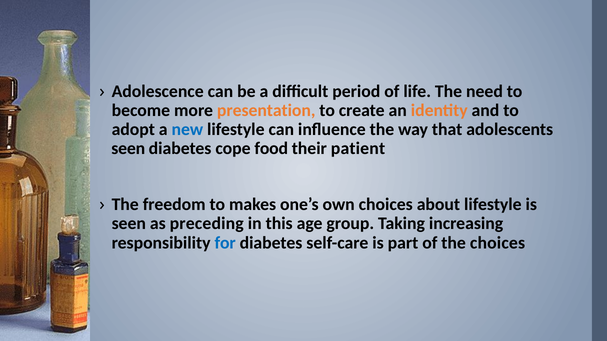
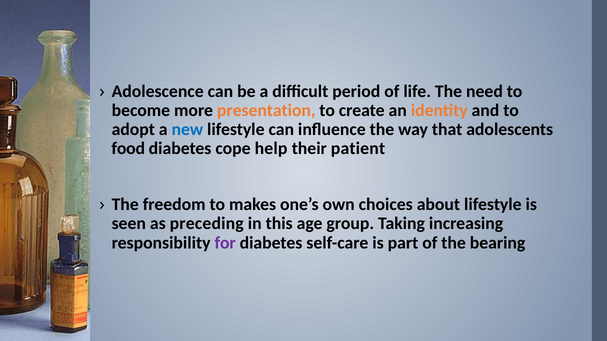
seen: seen -> food (128, 149)
food: food -> help (271, 149)
for colour: blue -> purple (225, 243)
the choices: choices -> bearing (498, 243)
